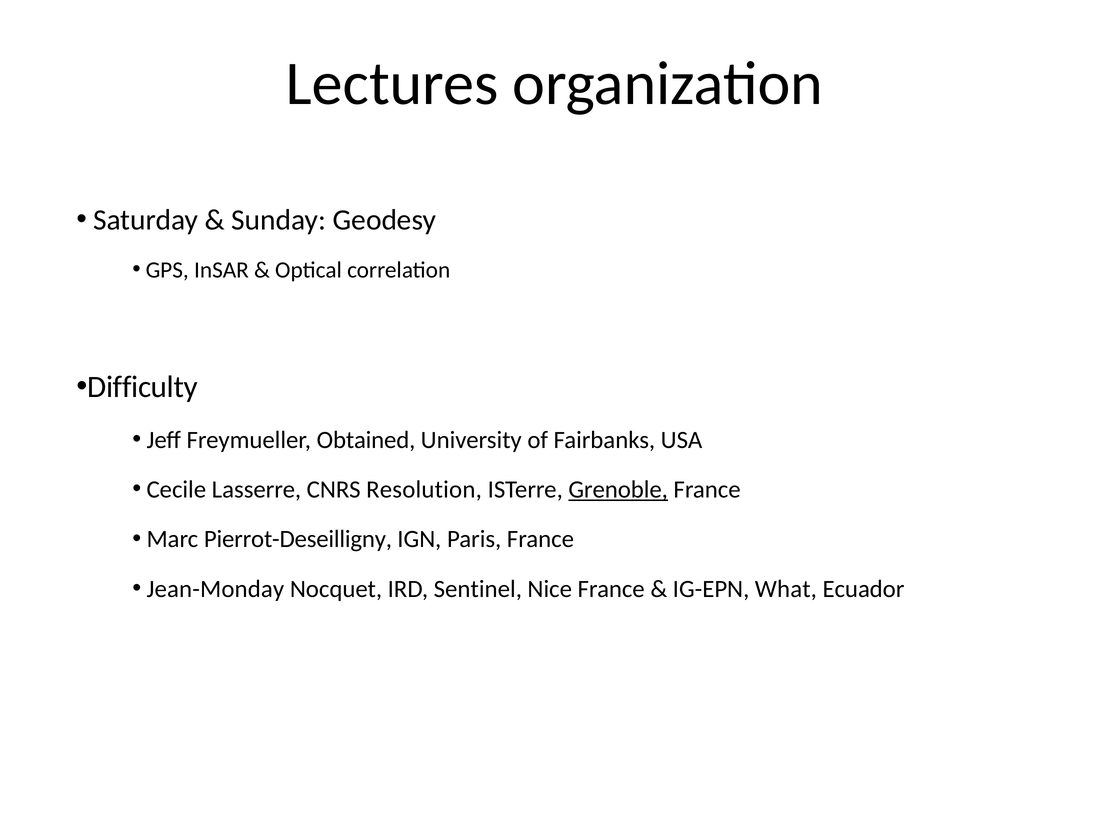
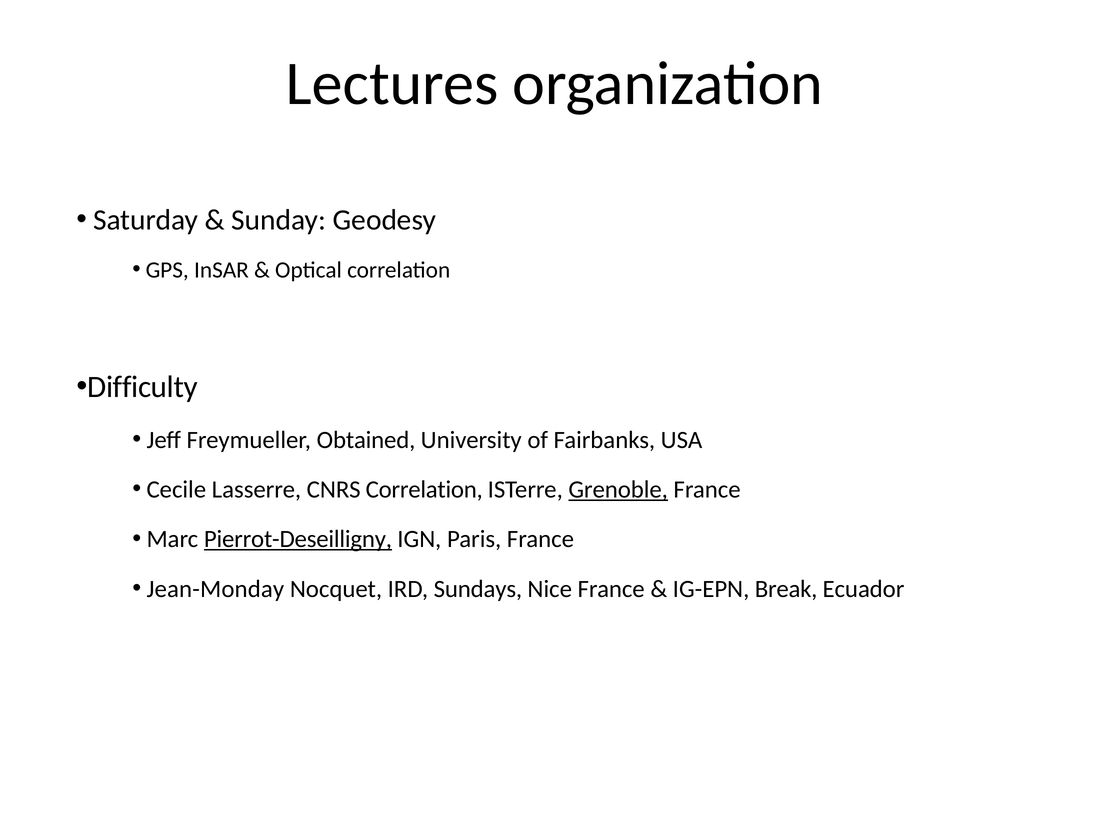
CNRS Resolution: Resolution -> Correlation (424, 490)
Pierrot-Deseilligny underline: none -> present (298, 539)
Sentinel: Sentinel -> Sundays (478, 589)
What: What -> Break (786, 589)
